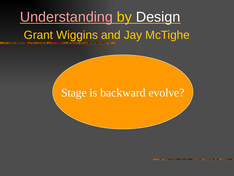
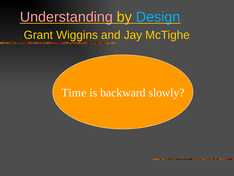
Design colour: white -> light blue (158, 17)
Stage: Stage -> Time (74, 92)
evolve: evolve -> slowly (166, 92)
